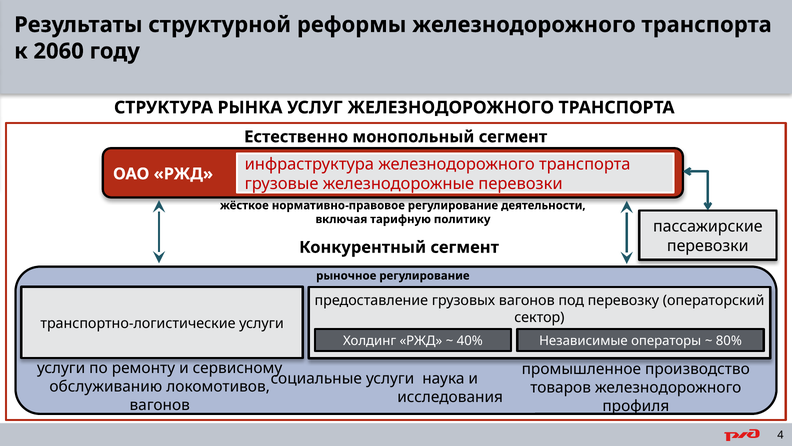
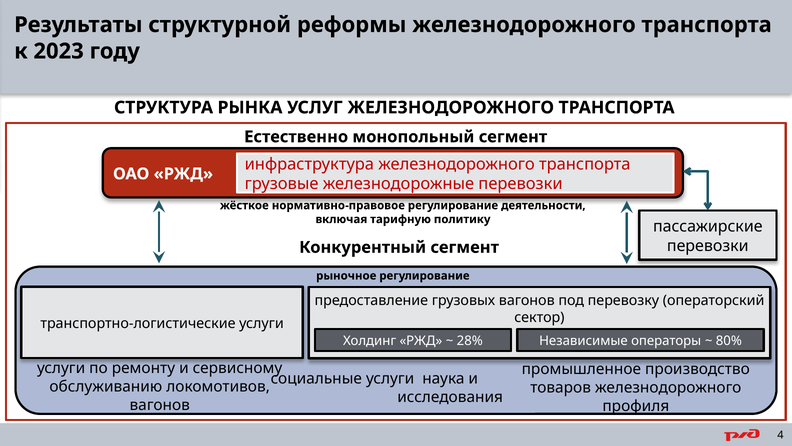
2060: 2060 -> 2023 (59, 51)
40%: 40% -> 28% (470, 341)
